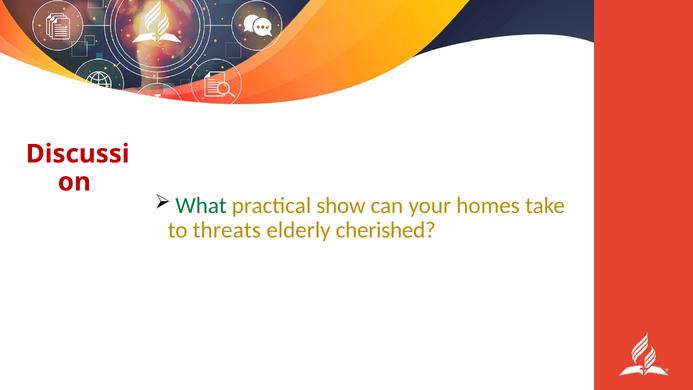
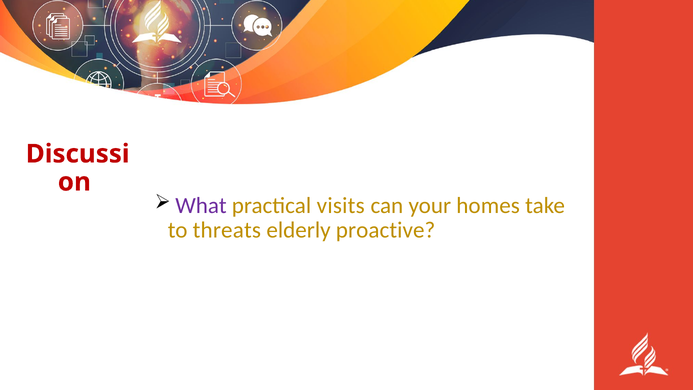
What colour: green -> purple (201, 205)
show: show -> visits (341, 205)
cherished: cherished -> proactive (386, 230)
